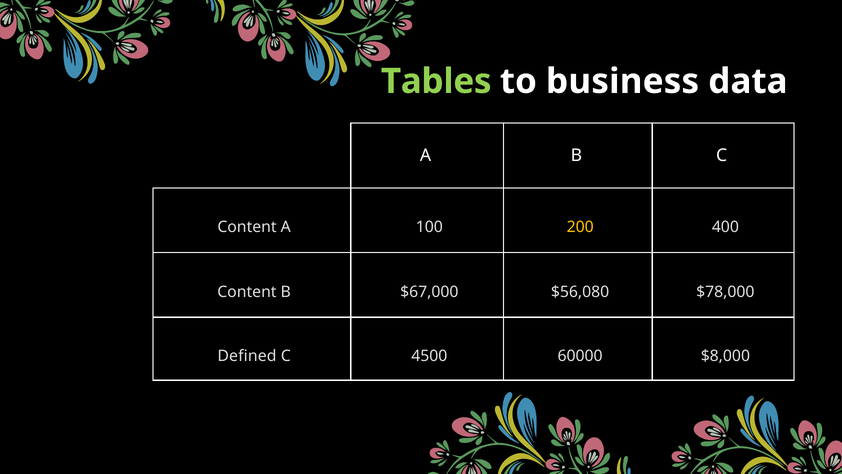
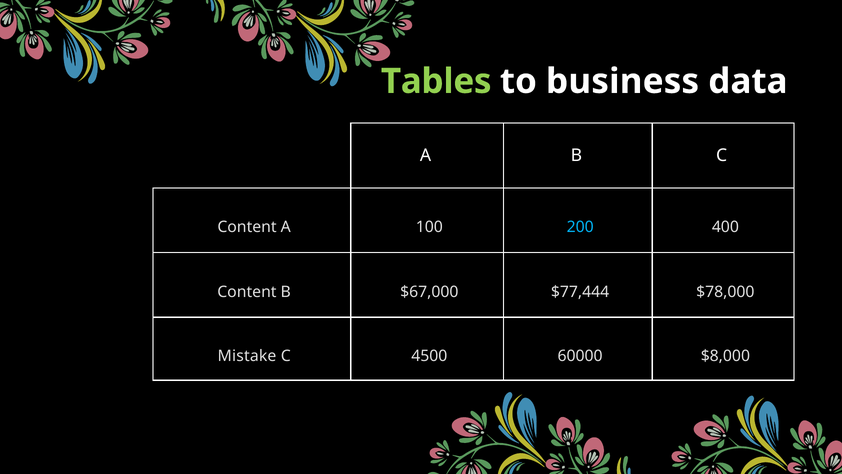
200 colour: yellow -> light blue (580, 227)
$56,080: $56,080 -> $77,444 (580, 292)
Defined: Defined -> Mistake (247, 356)
